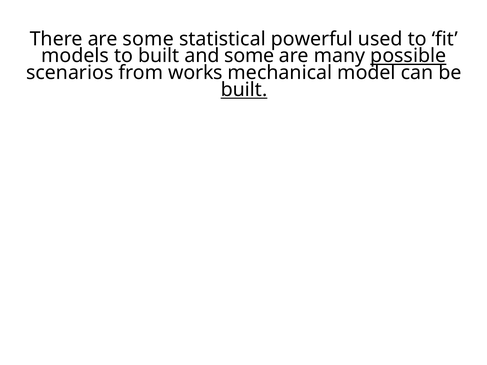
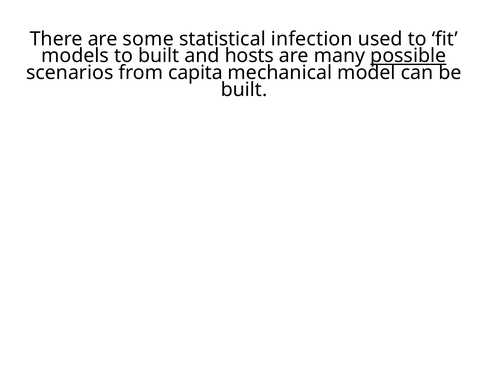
powerful: powerful -> infection (312, 39)
and some: some -> hosts (249, 56)
works: works -> capita (195, 73)
built underline: present -> none (244, 90)
